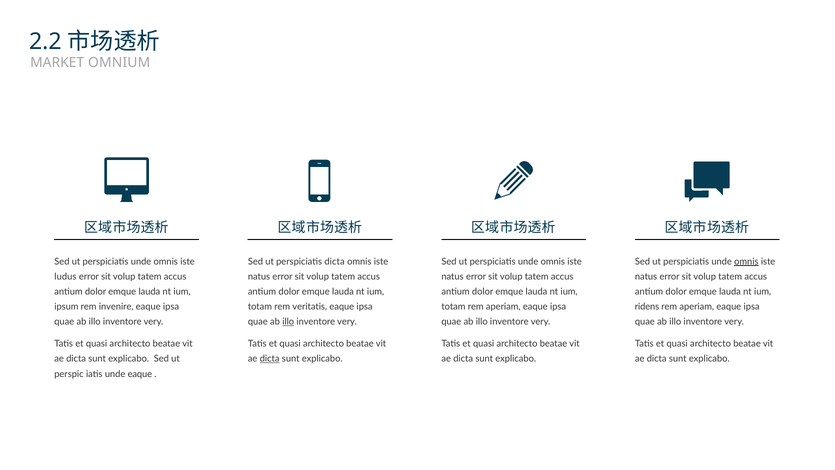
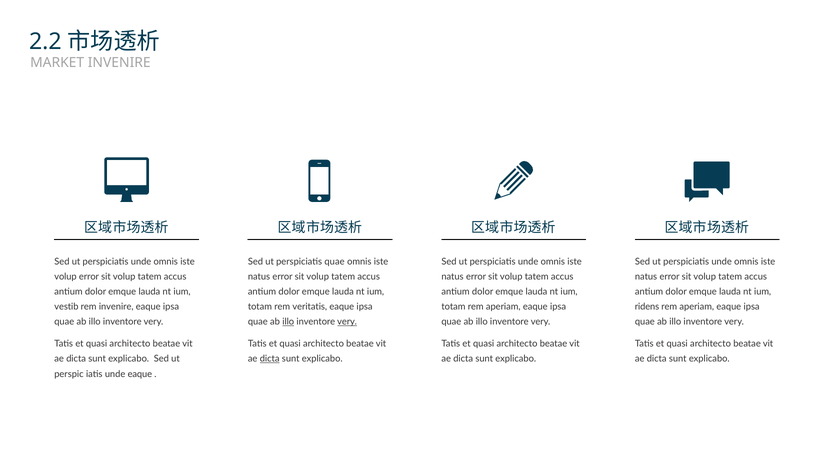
MARKET OMNIUM: OMNIUM -> INVENIRE (119, 63)
perspiciatis dicta: dicta -> quae (335, 261)
omnis underline: present -> none (746, 261)
ludus: ludus -> volup (65, 276)
ipsum: ipsum -> vestib (66, 306)
very underline: none -> present (347, 322)
